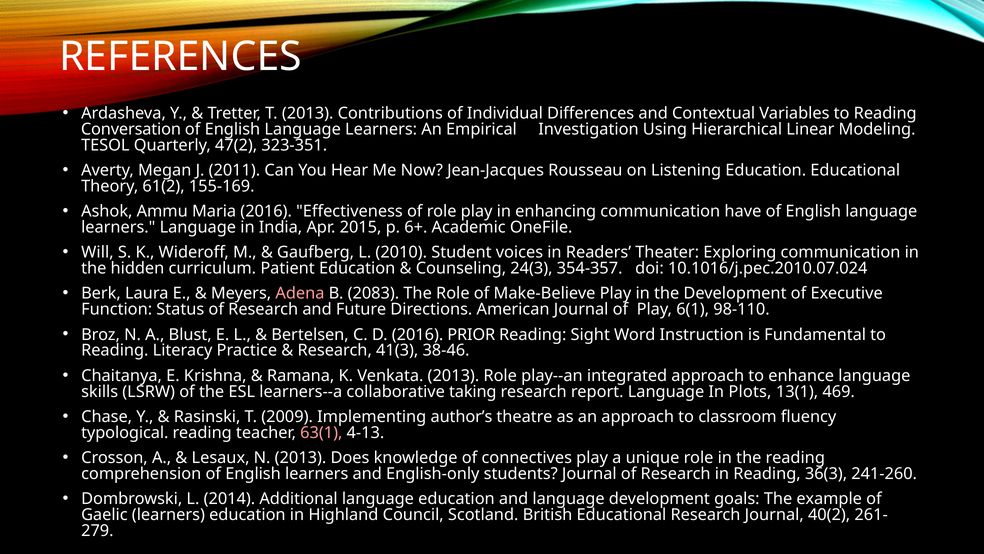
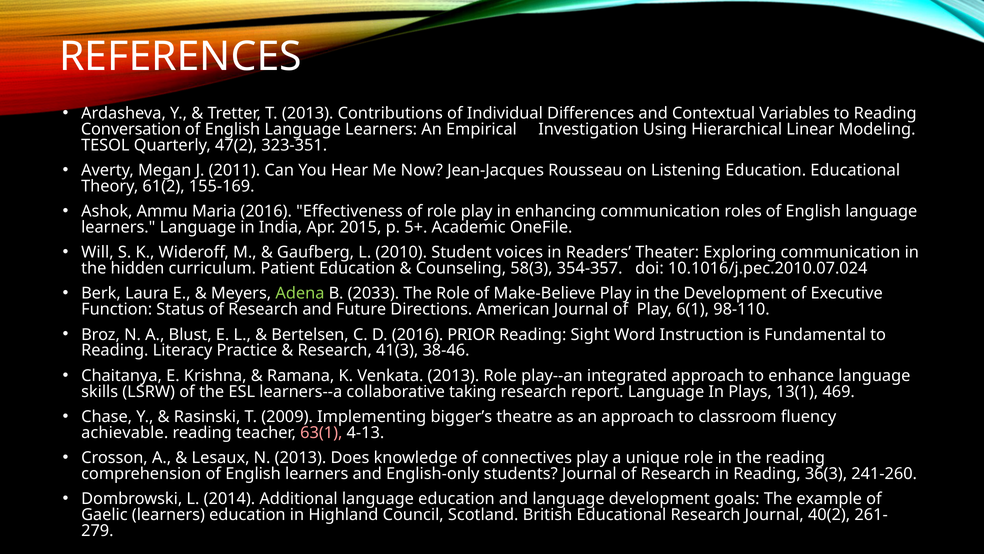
have: have -> roles (743, 211)
6+: 6+ -> 5+ (416, 227)
24(3: 24(3 -> 58(3 (531, 268)
Adena colour: pink -> light green (300, 293)
2083: 2083 -> 2033 (373, 293)
Plots: Plots -> Plays (750, 391)
author’s: author’s -> bigger’s (461, 416)
typological: typological -> achievable (125, 432)
